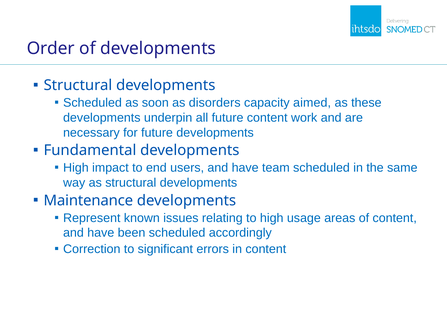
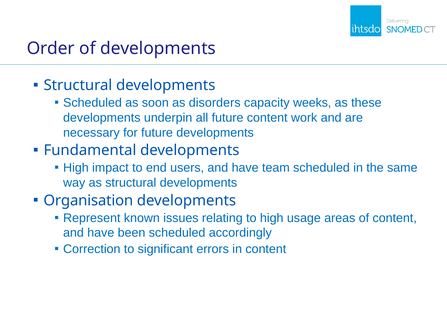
aimed: aimed -> weeks (312, 103)
Maintenance: Maintenance -> Organisation (88, 201)
